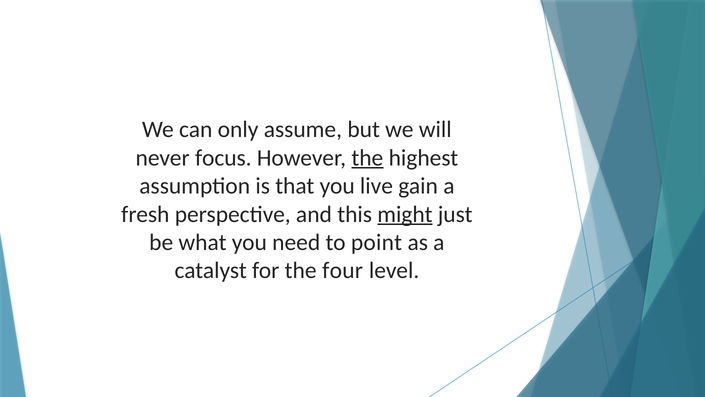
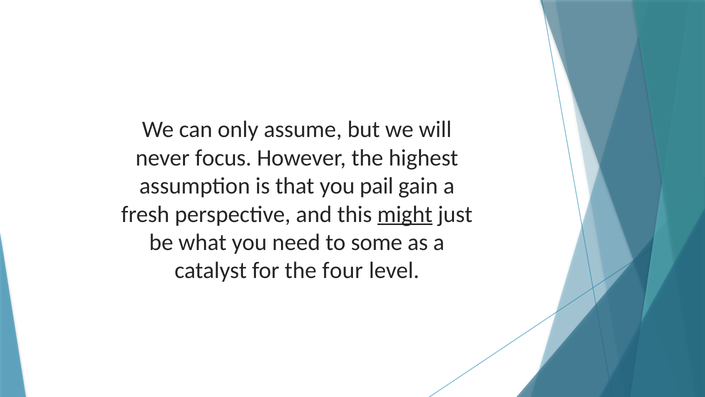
the underline: present -> none (367, 158)
live: live -> pail (377, 186)
point: point -> some (377, 242)
